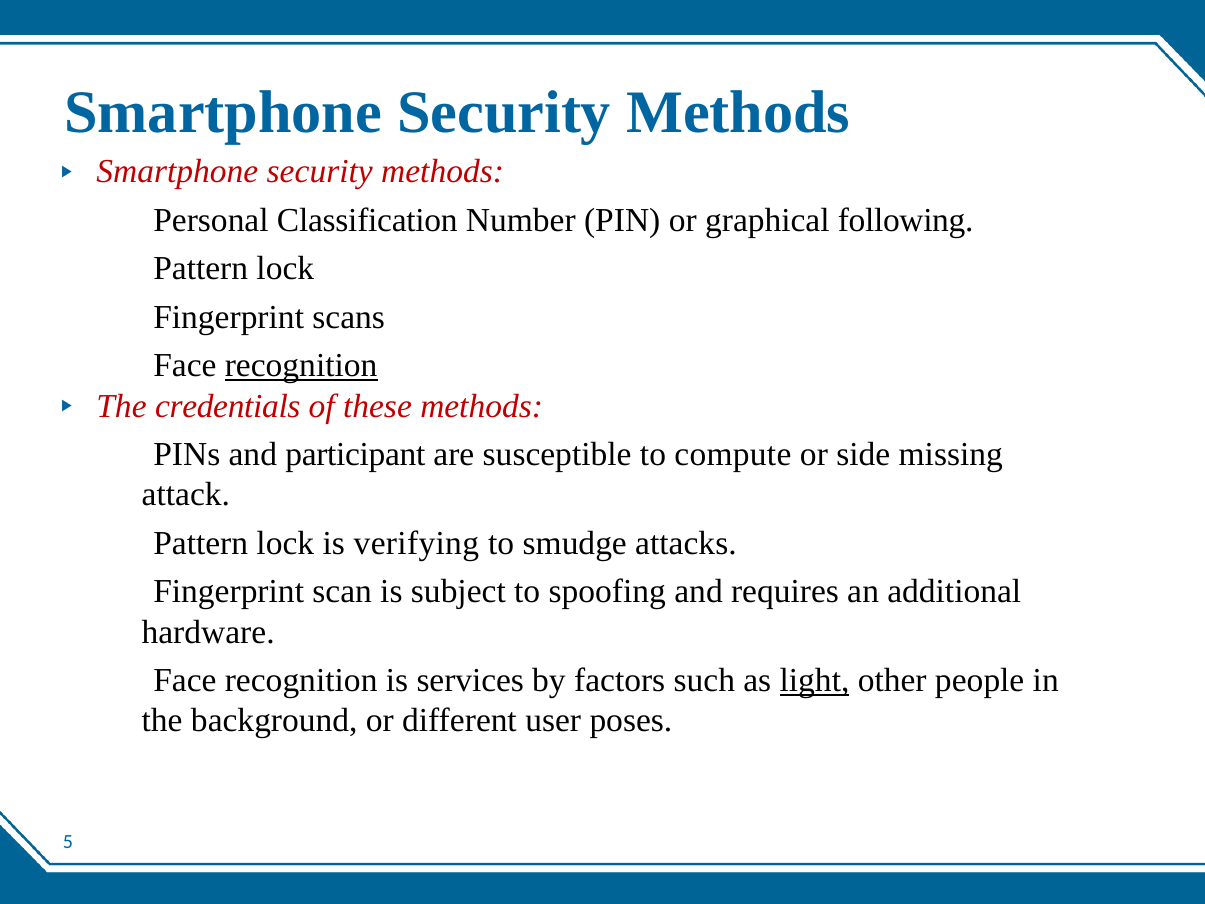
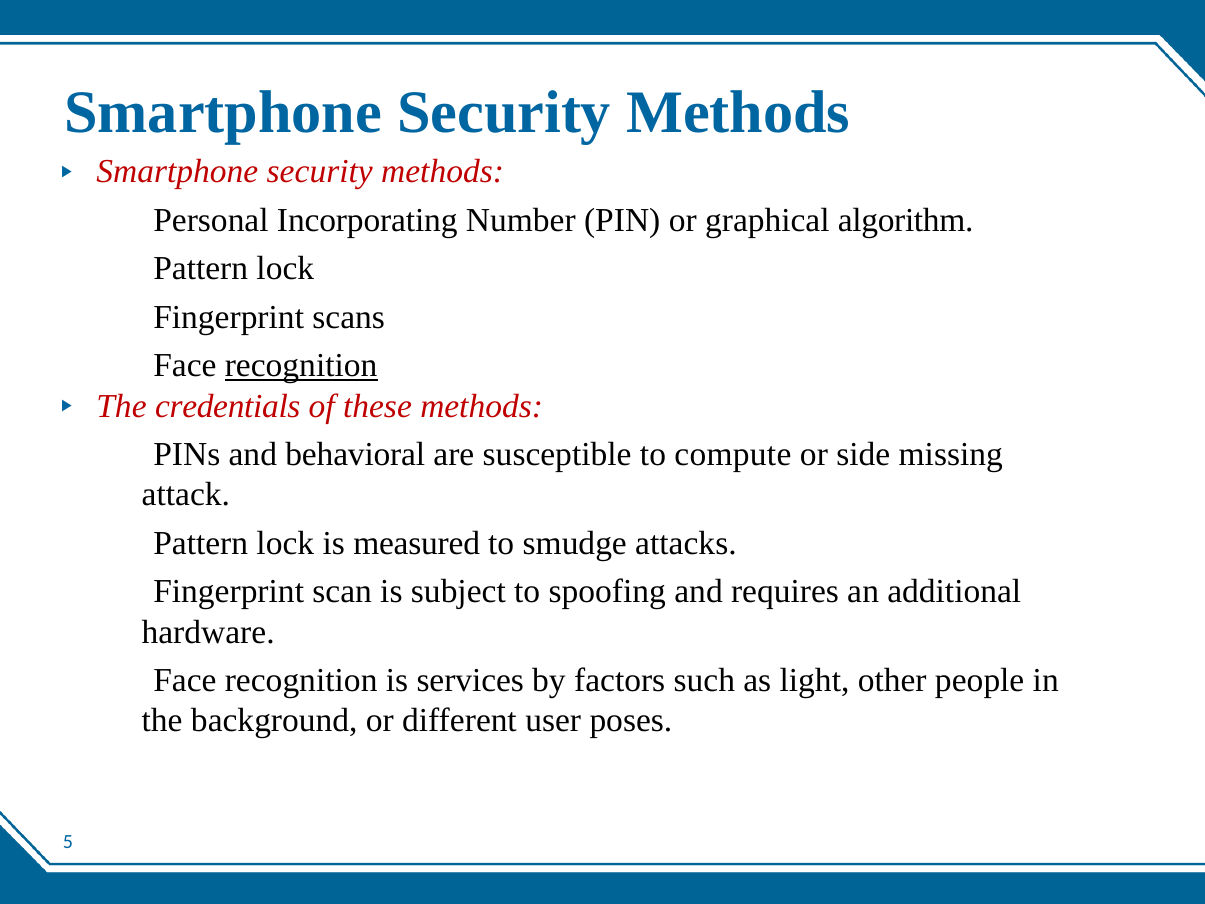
Classification: Classification -> Incorporating (367, 220)
following: following -> algorithm (906, 220)
participant: participant -> behavioral (355, 455)
verifying: verifying -> measured (417, 543)
light underline: present -> none (815, 680)
